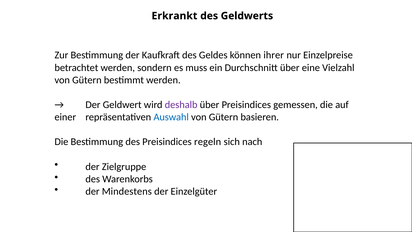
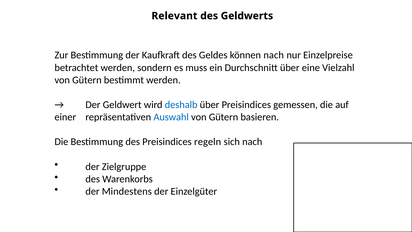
Erkrankt: Erkrankt -> Relevant (174, 16)
können ihrer: ihrer -> nach (274, 55)
deshalb colour: purple -> blue (181, 105)
